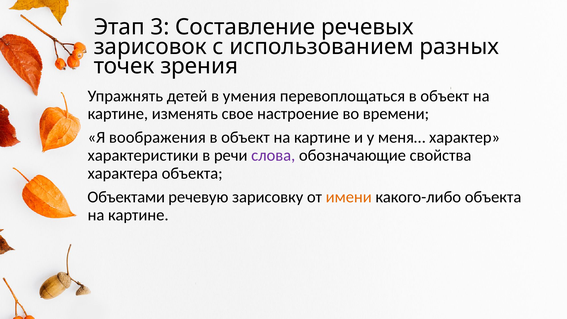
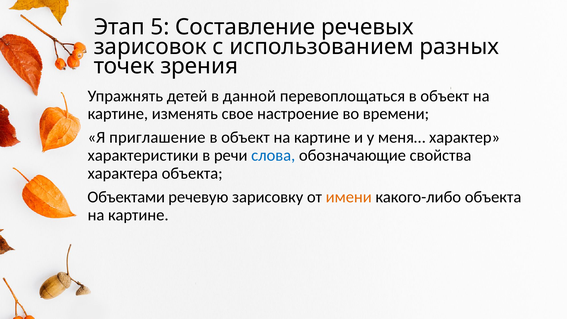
3: 3 -> 5 (160, 27)
умения: умения -> данной (249, 96)
воображения: воображения -> приглашение (157, 138)
слова colour: purple -> blue (273, 155)
